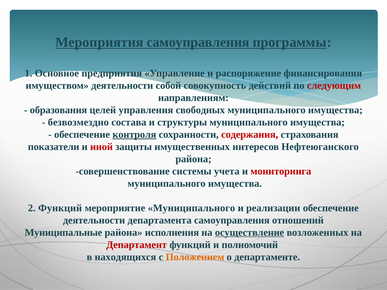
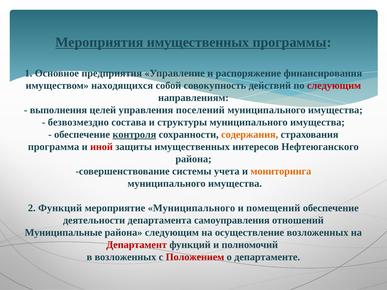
Мероприятия самоуправления: самоуправления -> имущественных (198, 42)
имуществом деятельности: деятельности -> находящихся (122, 86)
образования: образования -> выполнения (58, 110)
свободных: свободных -> поселений (200, 110)
содержания colour: red -> orange (250, 135)
показатели: показатели -> программа (54, 147)
мониторинга colour: red -> orange (281, 171)
реализации: реализации -> помещений (273, 208)
района исполнения: исполнения -> следующим (172, 233)
осуществление underline: present -> none (250, 233)
в находящихся: находящихся -> возложенных (125, 257)
Положением colour: orange -> red (195, 257)
